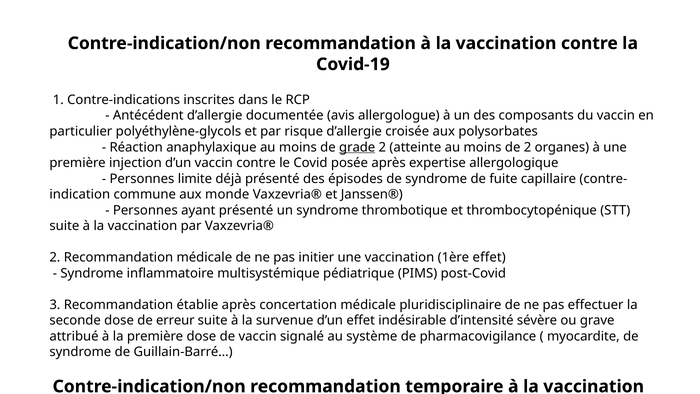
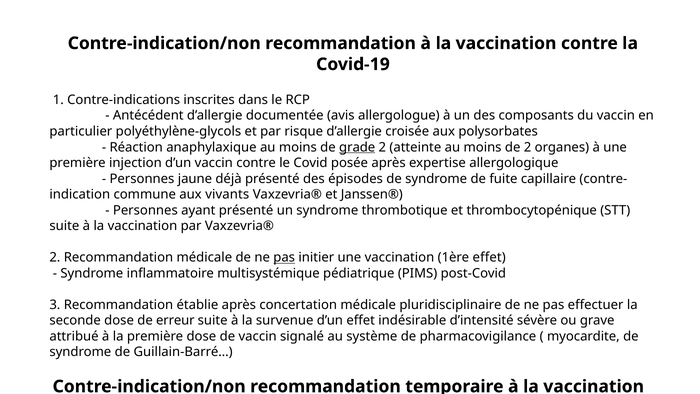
limite: limite -> jaune (195, 179)
monde: monde -> vivants (227, 194)
pas underline: none -> present (284, 257)
